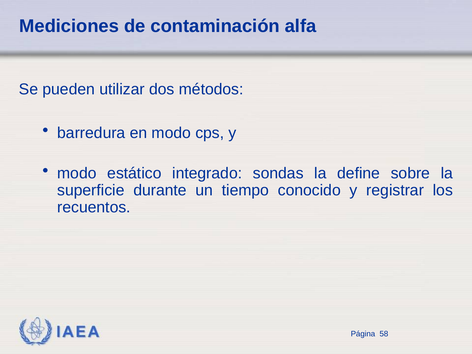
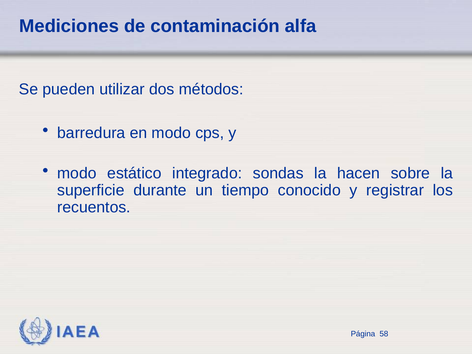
define: define -> hacen (359, 173)
